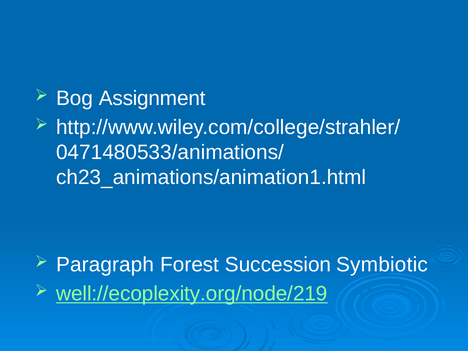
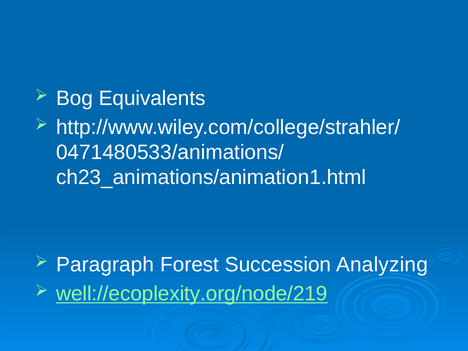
Assignment: Assignment -> Equivalents (152, 98)
Symbiotic: Symbiotic -> Analyzing (382, 265)
